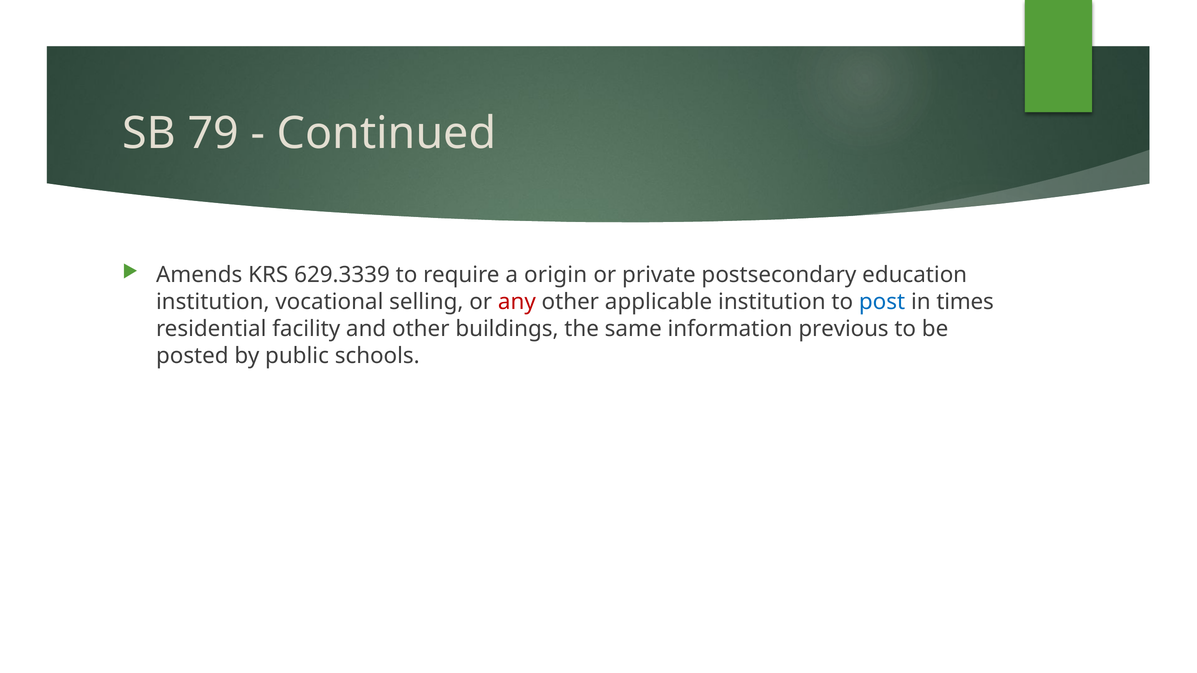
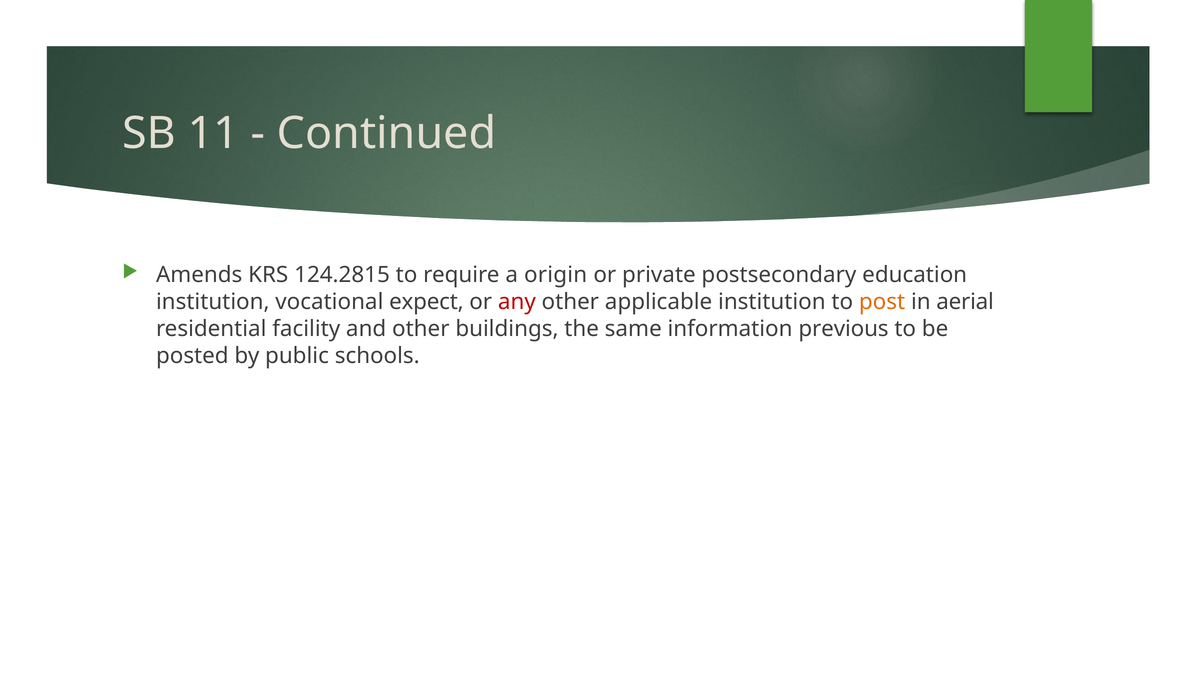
79: 79 -> 11 (213, 133)
629.3339: 629.3339 -> 124.2815 (342, 275)
selling: selling -> expect (426, 302)
post colour: blue -> orange (882, 302)
times: times -> aerial (965, 302)
